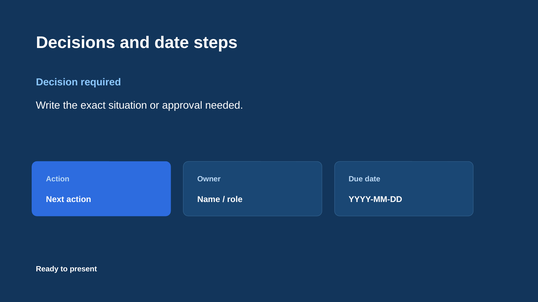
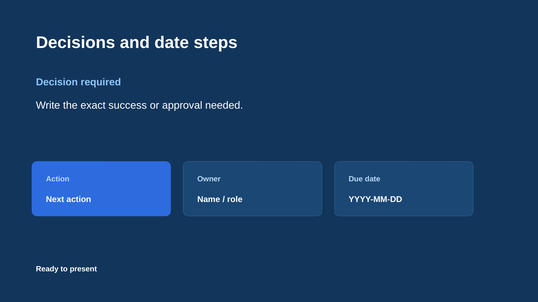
situation: situation -> success (128, 106)
